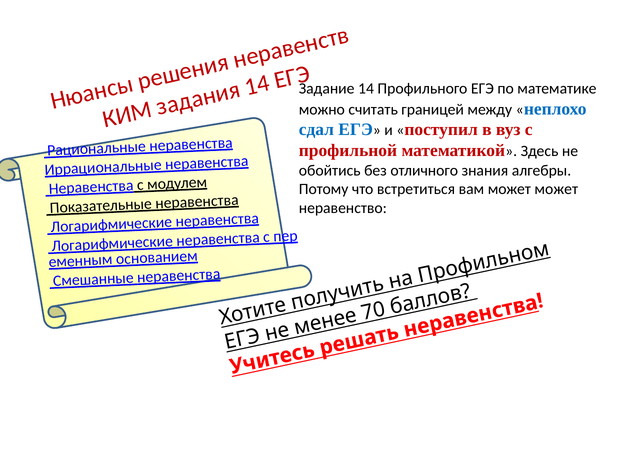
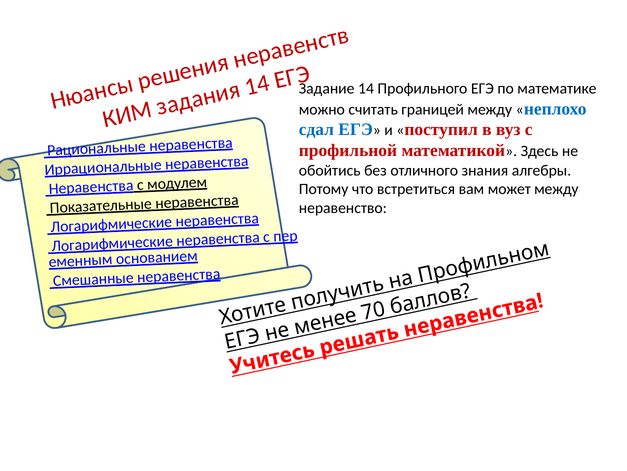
может может: может -> между (556, 189)
